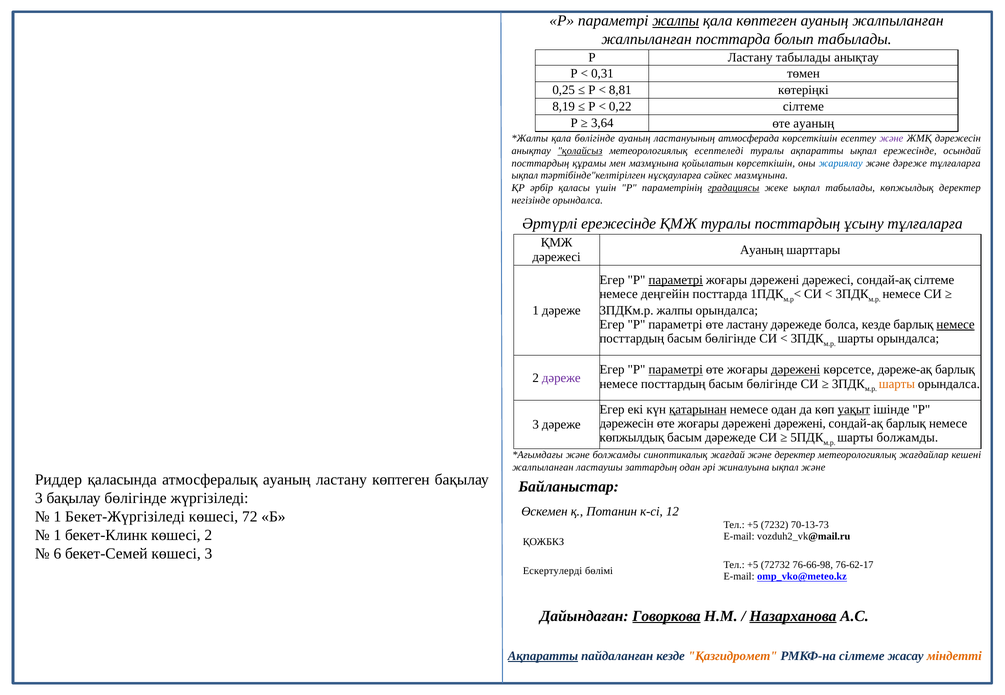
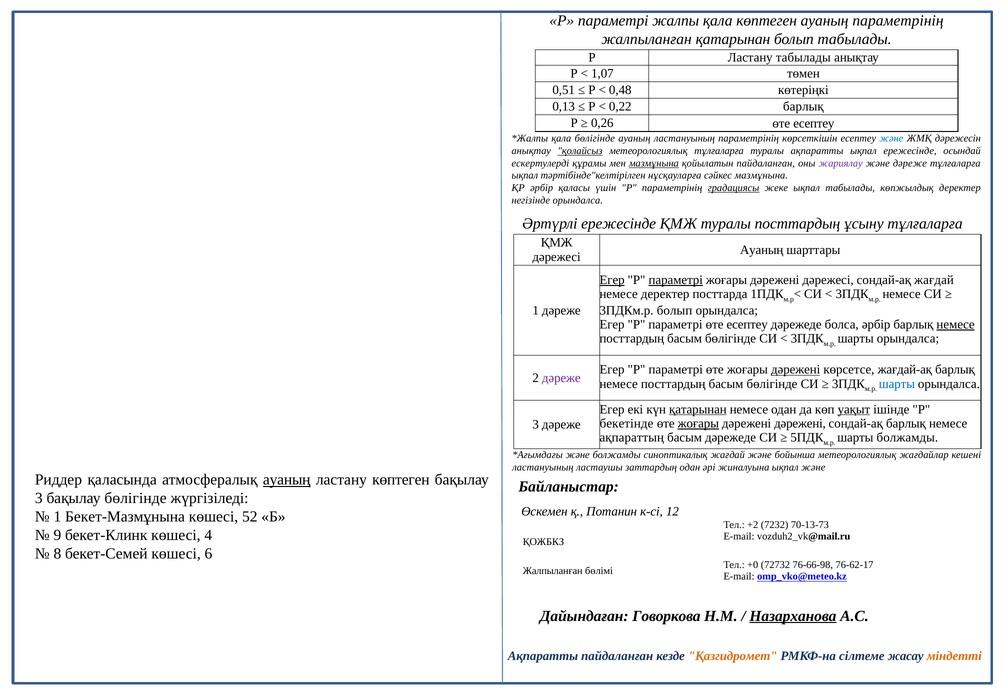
жалпы underline: present -> none (676, 21)
ауаның жалпыланған: жалпыланған -> параметрінің (898, 21)
жалпыланған посттарда: посттарда -> қатарынан (733, 39)
0,31: 0,31 -> 1,07 (602, 73)
0,25: 0,25 -> 0,51 (564, 90)
8,81: 8,81 -> 0,48 (620, 90)
8,19: 8,19 -> 0,13 (564, 107)
0,22 сілтеме: сілтеме -> барлық (803, 107)
3,64: 3,64 -> 0,26 (602, 123)
ауаның: ауаның -> есептеу (814, 123)
ластануының атмосферада: атмосферада -> параметрінің (749, 139)
және colour: purple -> blue (891, 139)
метеорологиялық есептеледі: есептеледі -> тұлғаларға (719, 151)
посттардың: посттардың -> ескертулерді (540, 163)
мазмұнына underline: none -> present (654, 163)
қойылатын көрсеткішін: көрсеткішін -> пайдаланған (766, 163)
жариялау colour: blue -> purple (841, 163)
Егер underline: none -> present (612, 280)
сондай-ақ сілтеме: сілтеме -> жағдай (934, 280)
немесе деңгейін: деңгейін -> деректер (665, 294)
3ПДКм.р жалпы: жалпы -> болып (675, 311)
параметрі өте ластану: ластану -> есептеу (747, 325)
болса кезде: кезде -> әрбір (876, 325)
параметрі underline: present -> none (676, 370)
дәреже-ақ: дәреже-ақ -> жағдай-ақ (905, 370)
шарты colour: orange -> blue (897, 384)
дәрежесін: дәрежесін -> бекетінде (627, 424)
жоғары underline: none -> present (698, 424)
көпжылдық: көпжылдық -> ақпараттың (632, 438)
және деректер: деректер -> бойынша (795, 455)
жалпыланған: жалпыланған -> ластануының (543, 468)
ауаның underline: none -> present (287, 480)
Бекет-Жүргізіледі: Бекет-Жүргізіледі -> Бекет-Мазмұнына (125, 517)
72: 72 -> 52 (250, 517)
+5: +5 -> +2 (753, 526)
1: 1 -> 9 (57, 536)
көшесі 2: 2 -> 4 (208, 536)
6: 6 -> 8 (57, 555)
көшесі 3: 3 -> 6 (208, 555)
+5: +5 -> +0 (753, 566)
Ескертулерді: Ескертулерді -> Жалпыланған (553, 571)
Говоркова underline: present -> none (666, 617)
Ақпаратты underline: present -> none (543, 657)
